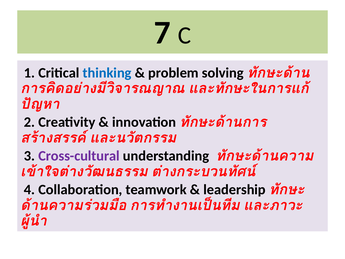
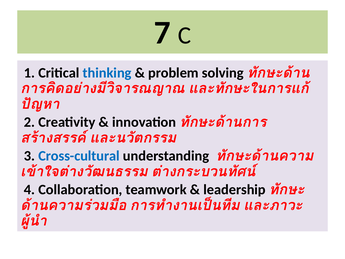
Cross-cultural colour: purple -> blue (79, 156)
